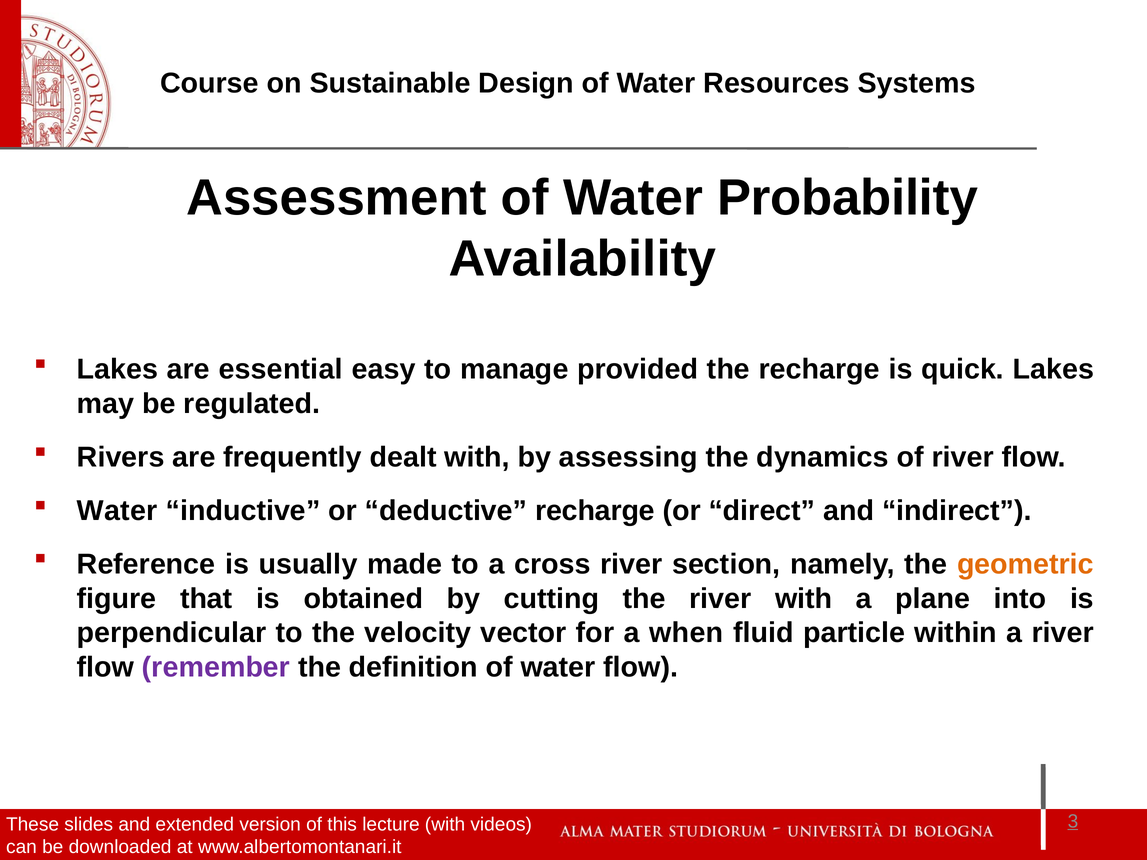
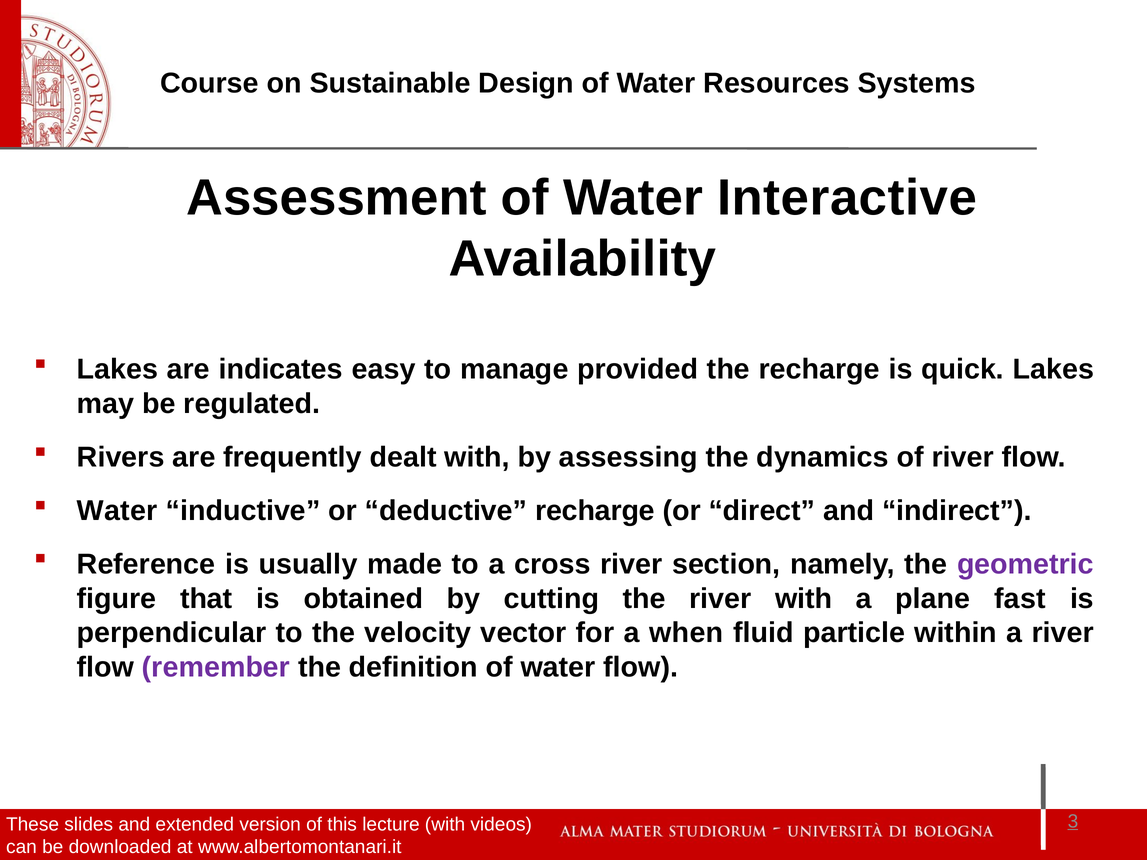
Probability: Probability -> Interactive (847, 198)
essential: essential -> indicates (281, 369)
geometric colour: orange -> purple (1025, 564)
into: into -> fast (1020, 599)
